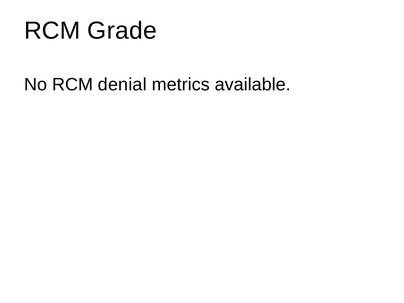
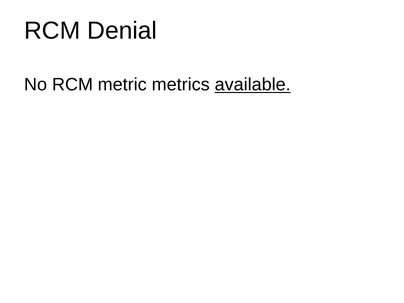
Grade: Grade -> Denial (122, 31)
denial: denial -> metric (122, 85)
available underline: none -> present (253, 85)
